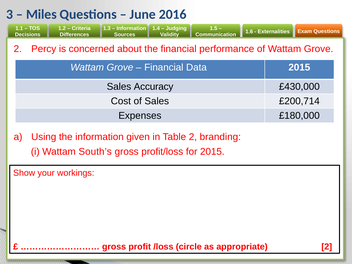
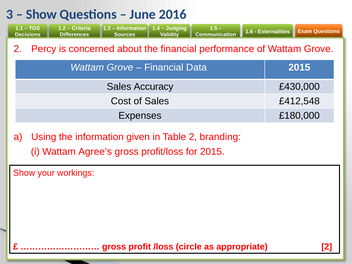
Miles: Miles -> Show (41, 14)
£200,714: £200,714 -> £412,548 (299, 101)
South’s: South’s -> Agree’s (95, 152)
